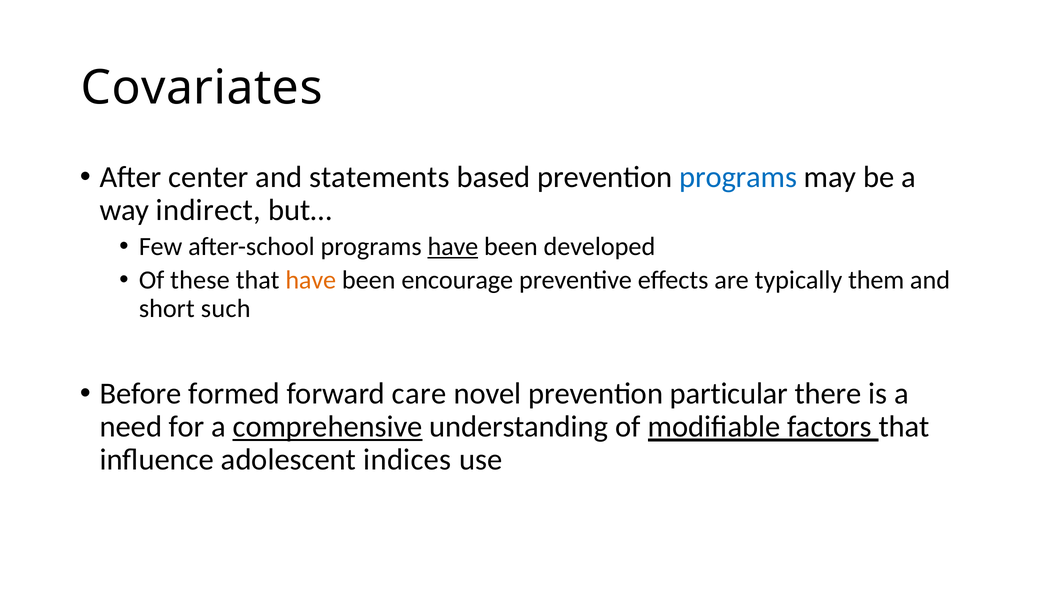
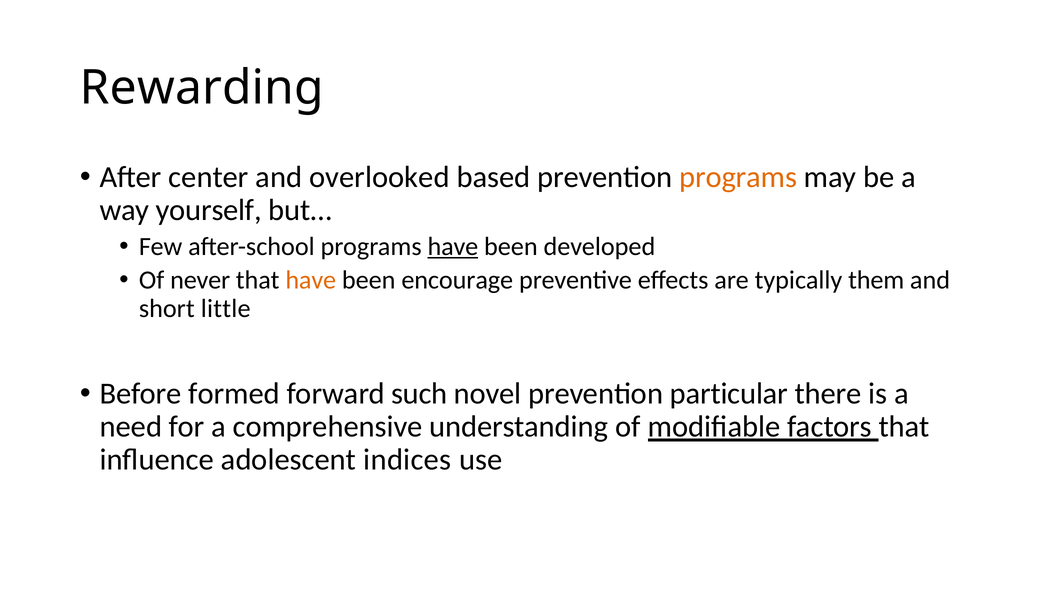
Covariates: Covariates -> Rewarding (202, 88)
statements: statements -> overlooked (379, 177)
programs colour: blue -> orange (738, 177)
indirect: indirect -> yourself (209, 210)
these: these -> never (200, 280)
such: such -> little (226, 309)
care: care -> such (419, 394)
comprehensive underline: present -> none (328, 427)
